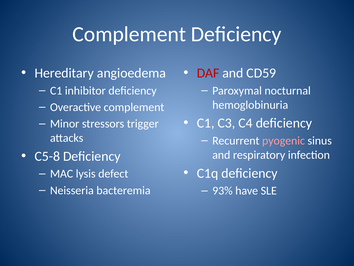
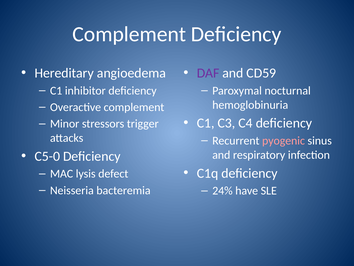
DAF colour: red -> purple (208, 73)
C5-8: C5-8 -> C5-0 (47, 156)
93%: 93% -> 24% (222, 190)
